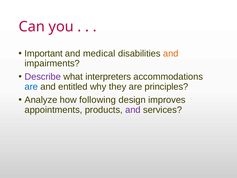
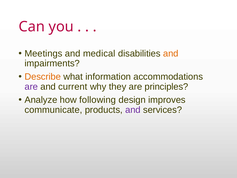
Important: Important -> Meetings (43, 53)
Describe colour: purple -> orange (43, 77)
interpreters: interpreters -> information (108, 77)
are colour: blue -> purple (31, 87)
entitled: entitled -> current (73, 87)
appointments: appointments -> communicate (53, 110)
